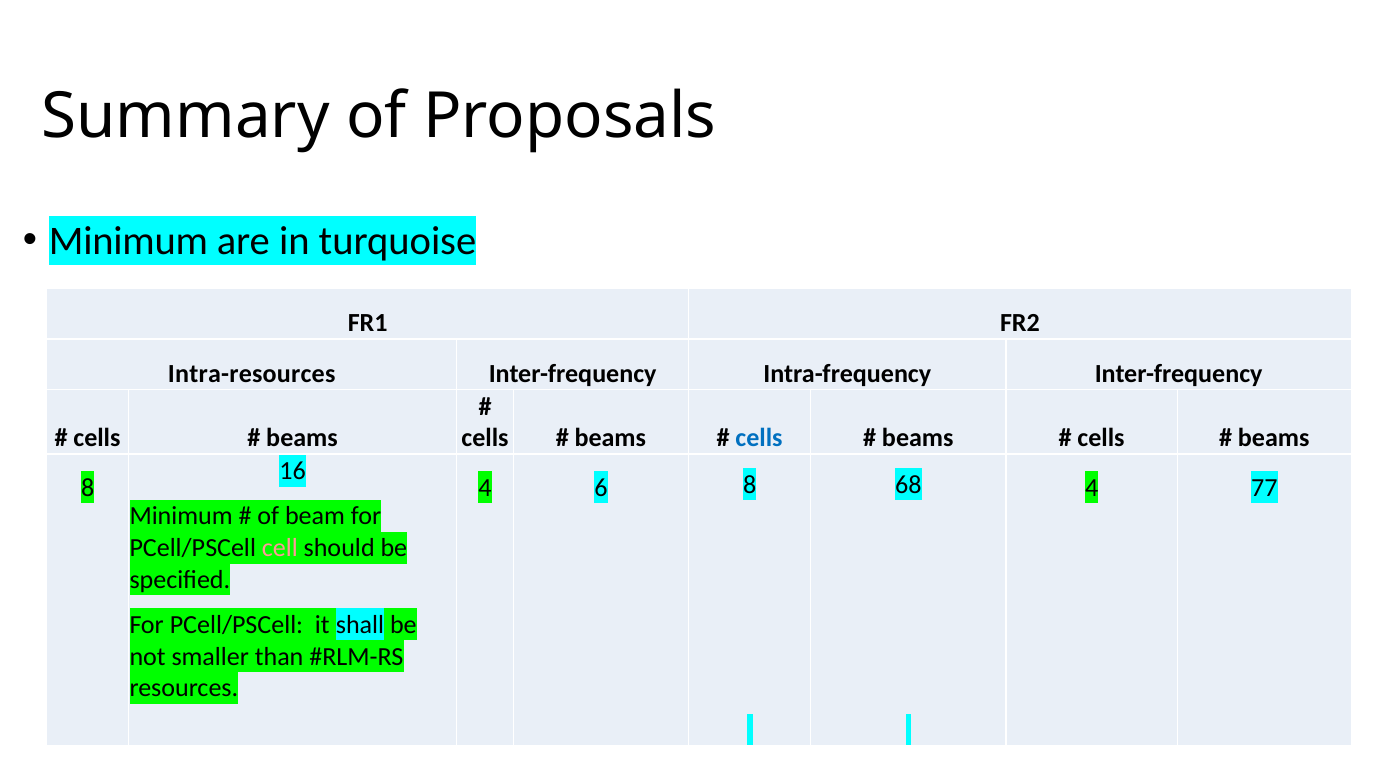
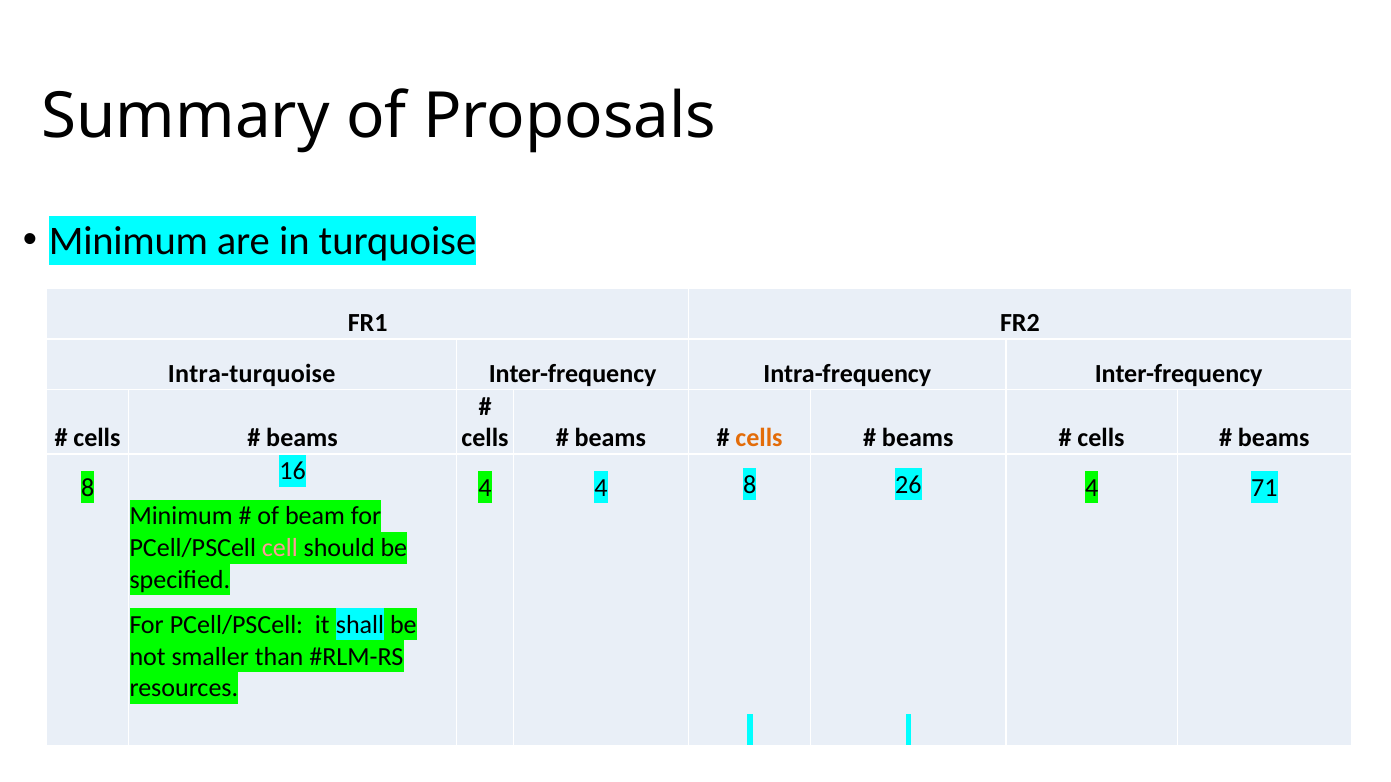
Intra-resources: Intra-resources -> Intra-turquoise (252, 374)
cells colour: blue -> orange (759, 439)
4 6: 6 -> 4 (601, 488)
68: 68 -> 26 (908, 485)
77: 77 -> 71 (1264, 488)
